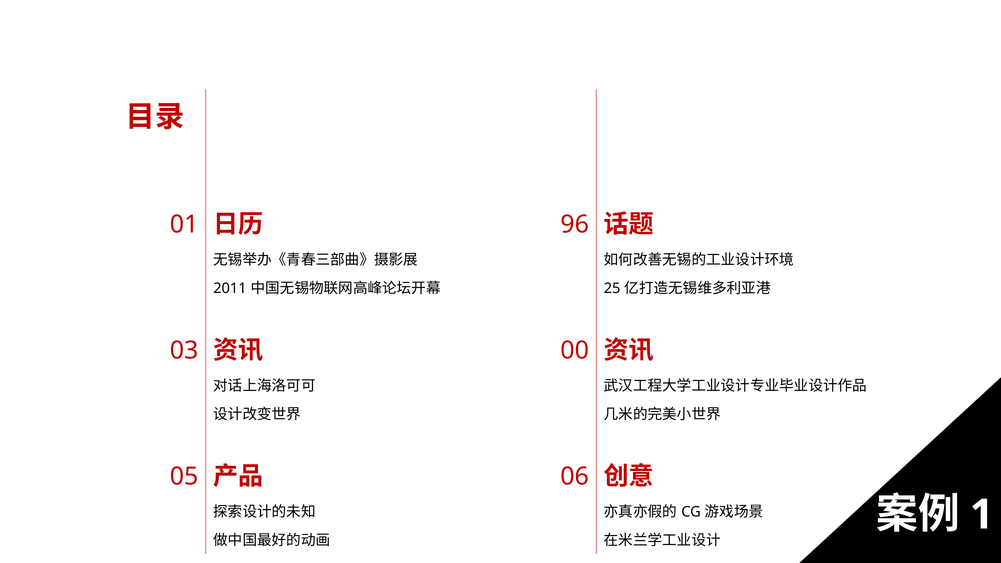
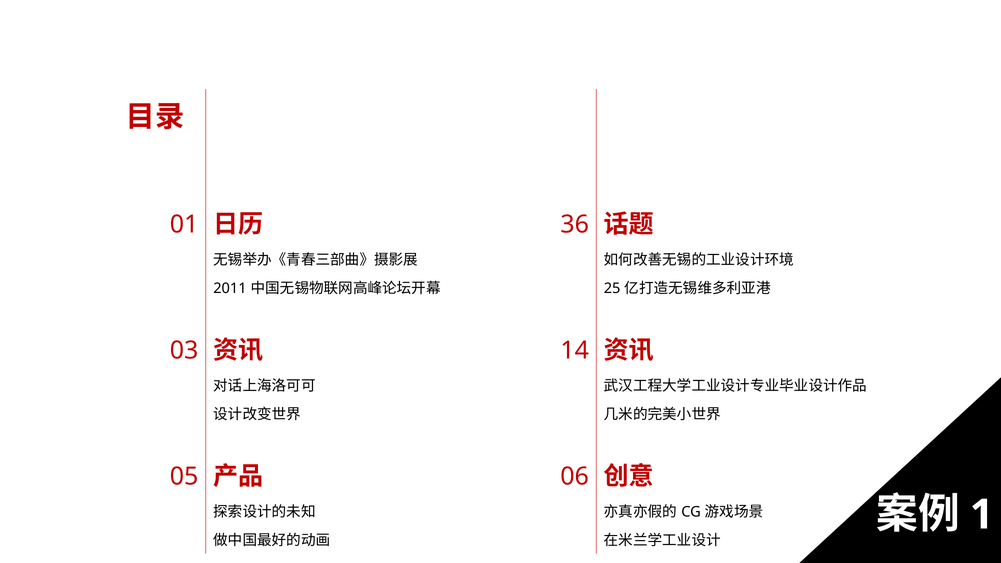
96: 96 -> 36 (575, 224)
00: 00 -> 14 (575, 350)
